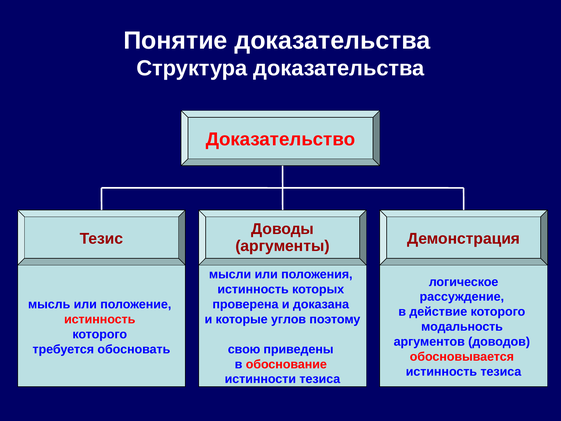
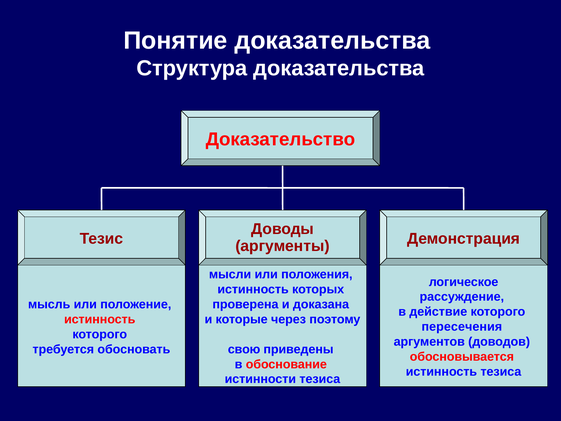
углов: углов -> через (289, 319)
модальность: модальность -> пересечения (462, 327)
